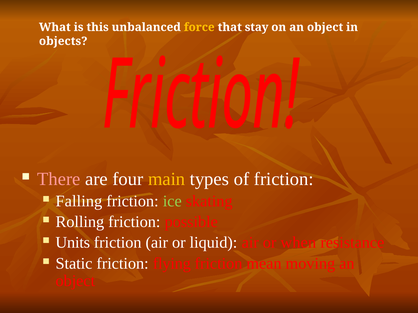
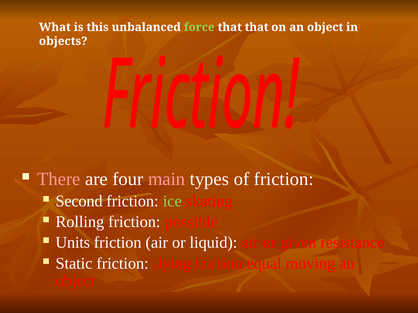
force colour: yellow -> light green (199, 27)
that stay: stay -> that (257, 27)
main colour: yellow -> pink (167, 179)
Falling: Falling -> Second (79, 201)
when: when -> given (298, 243)
mean: mean -> equal (264, 264)
